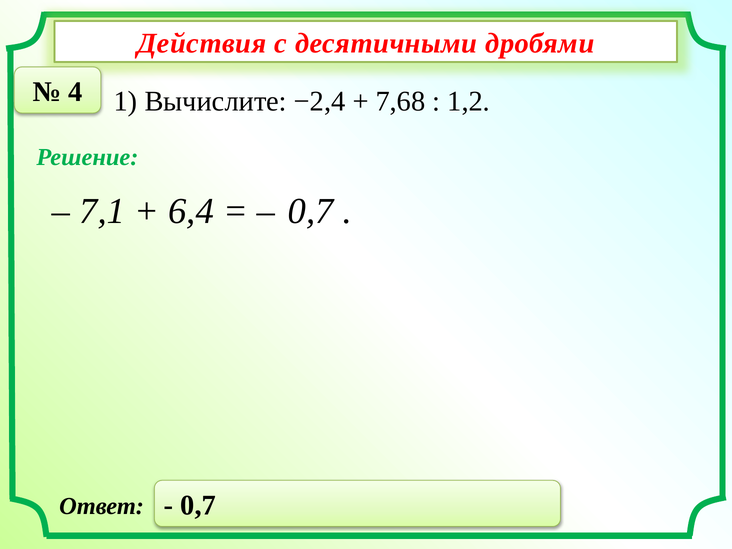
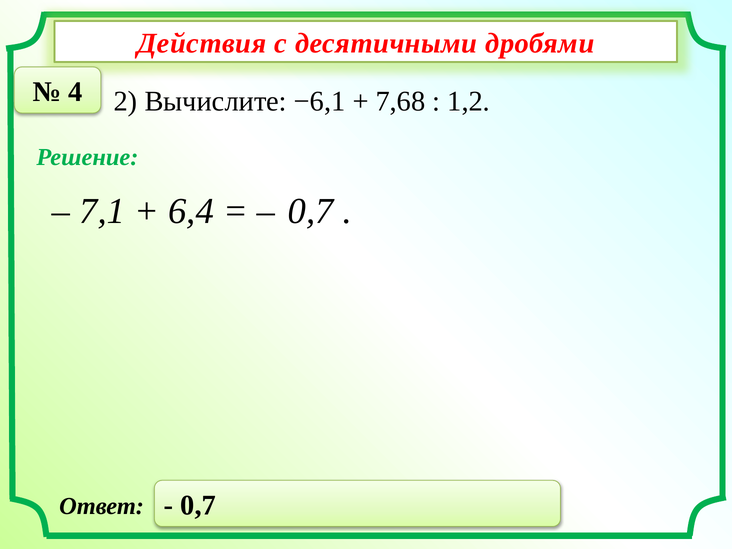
1: 1 -> 2 (126, 101)
−2,4: −2,4 -> −6,1 (320, 101)
